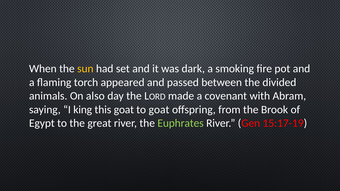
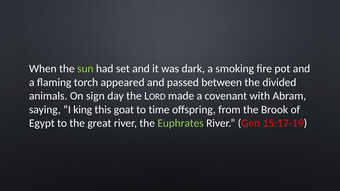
sun colour: yellow -> light green (85, 69)
also: also -> sign (95, 96)
to goat: goat -> time (159, 110)
